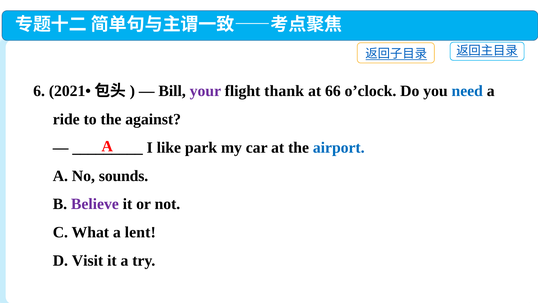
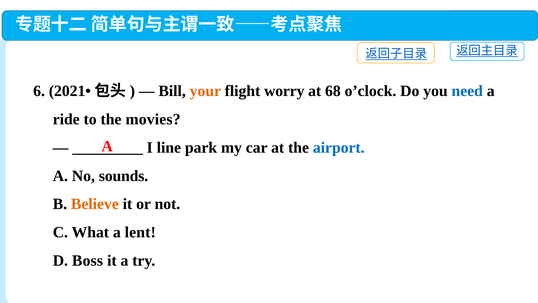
your colour: purple -> orange (205, 91)
thank: thank -> worry (284, 91)
66: 66 -> 68 (333, 91)
against: against -> movies (153, 119)
like: like -> line (169, 147)
Believe colour: purple -> orange (95, 204)
Visit: Visit -> Boss (87, 260)
